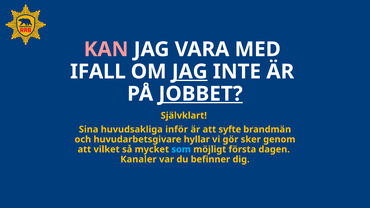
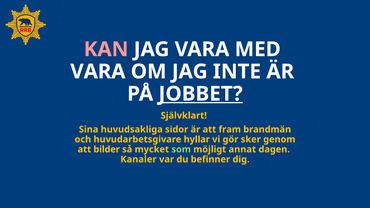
IFALL: IFALL -> VARA (98, 72)
JAG underline: present -> none (190, 72)
inför: inför -> sidor (177, 129)
syfte: syfte -> fram (230, 129)
vilket: vilket -> bilder (107, 149)
som colour: light blue -> light green (181, 149)
första: första -> annat (242, 149)
